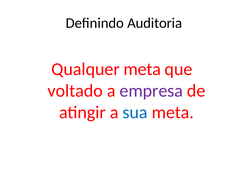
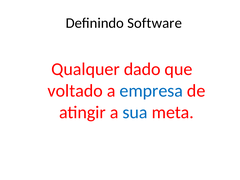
Auditoria: Auditoria -> Software (155, 23)
Qualquer meta: meta -> dado (142, 69)
empresa colour: purple -> blue (151, 91)
